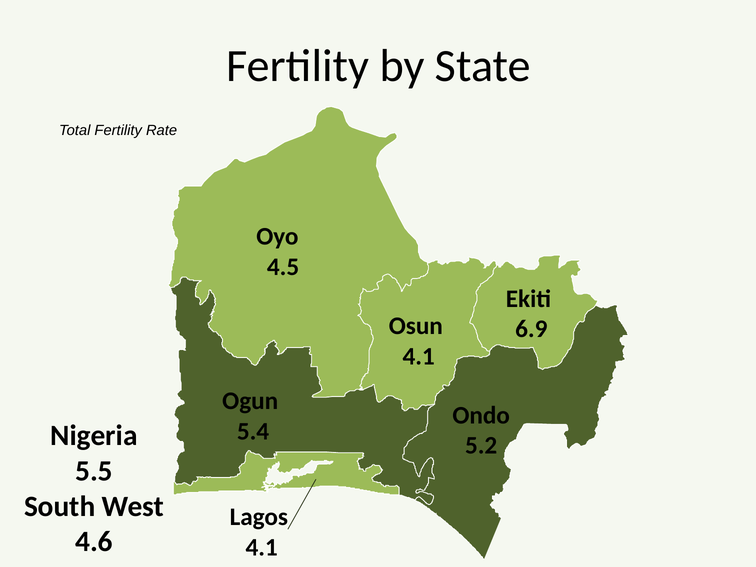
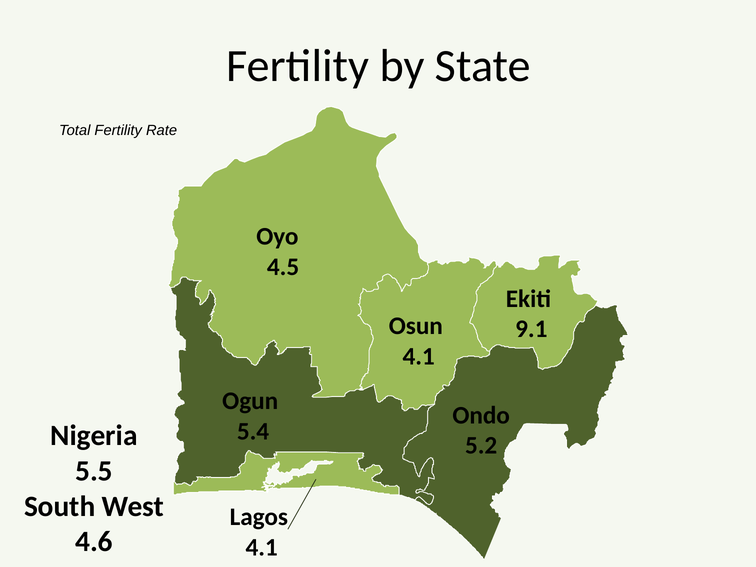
6.9: 6.9 -> 9.1 (531, 329)
